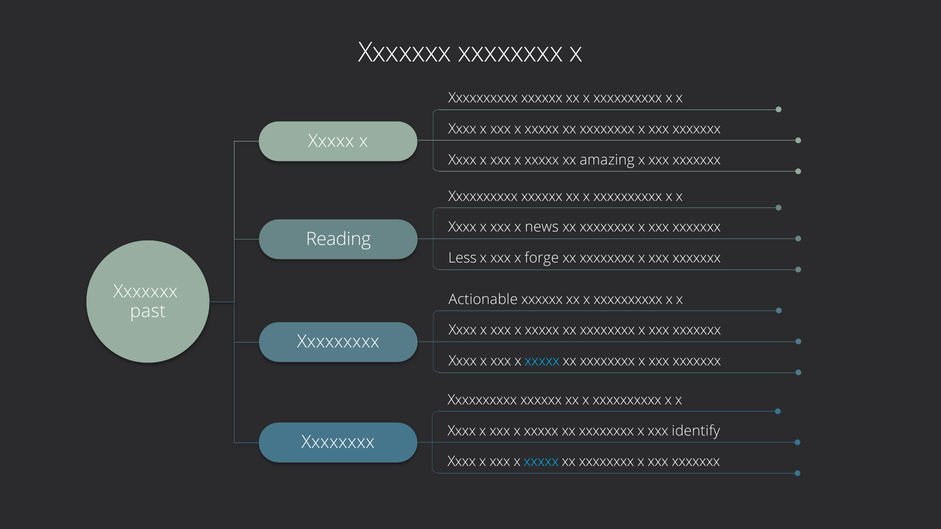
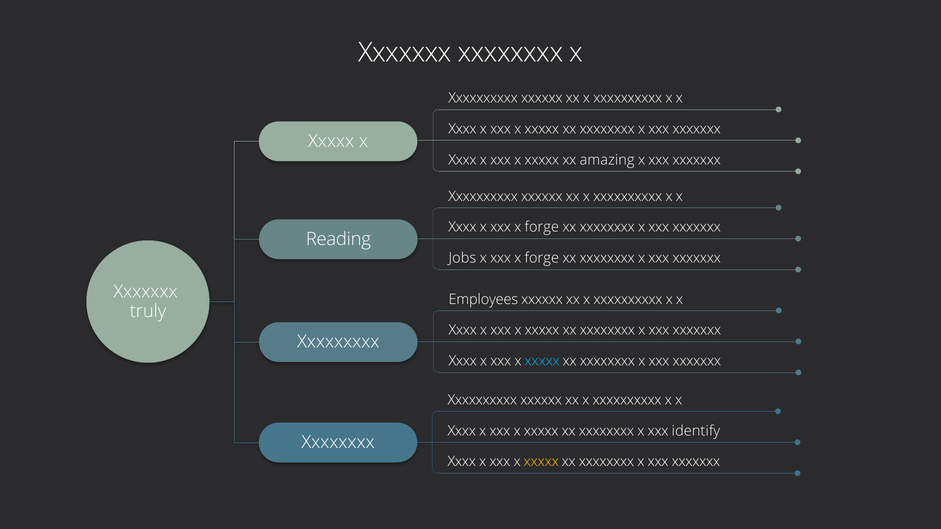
news: news -> forge (542, 227)
Less: Less -> Jobs (462, 258)
Actionable: Actionable -> Employees (483, 299)
past: past -> truly (148, 311)
xxxxx colour: light blue -> yellow (541, 462)
